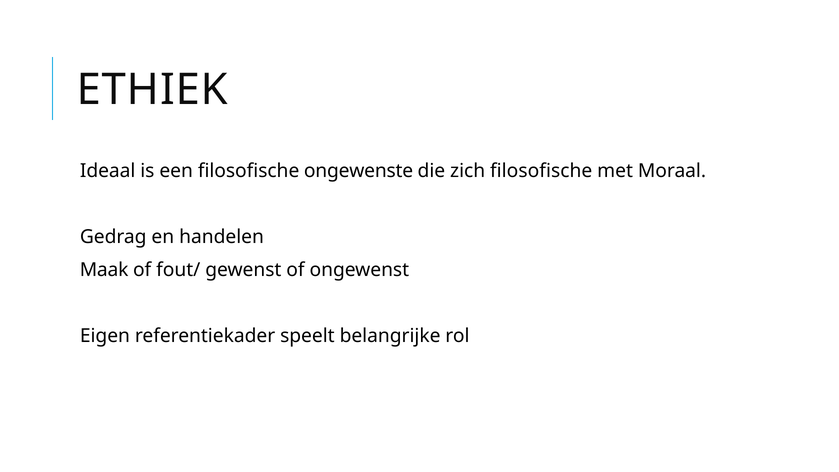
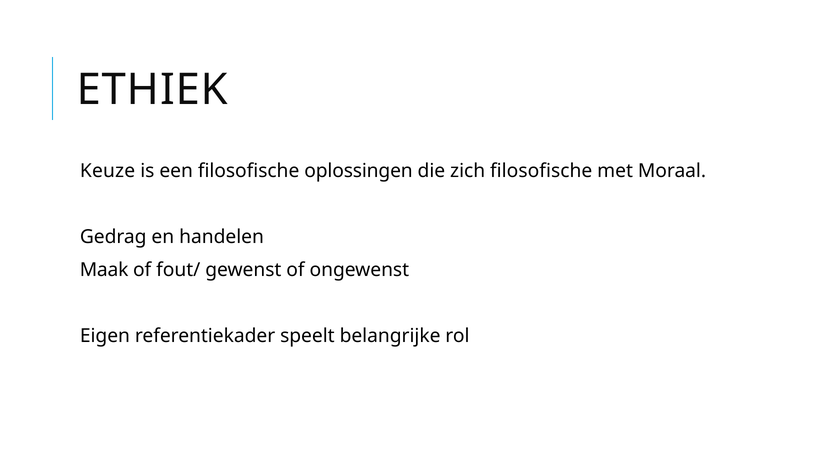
Ideaal: Ideaal -> Keuze (108, 171)
ongewenste: ongewenste -> oplossingen (359, 171)
